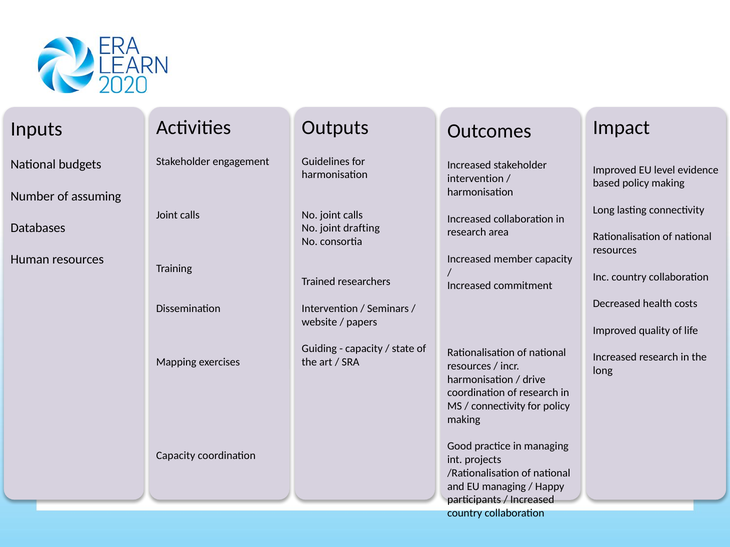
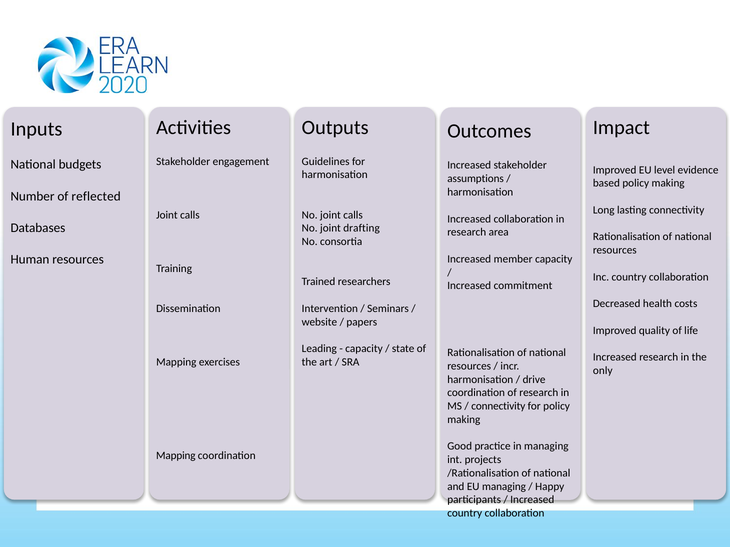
intervention: intervention -> assumptions (476, 179)
assuming: assuming -> reflected (96, 196)
Guiding: Guiding -> Leading (319, 349)
long: long -> only (603, 371)
Capacity: Capacity -> Mapping (176, 456)
